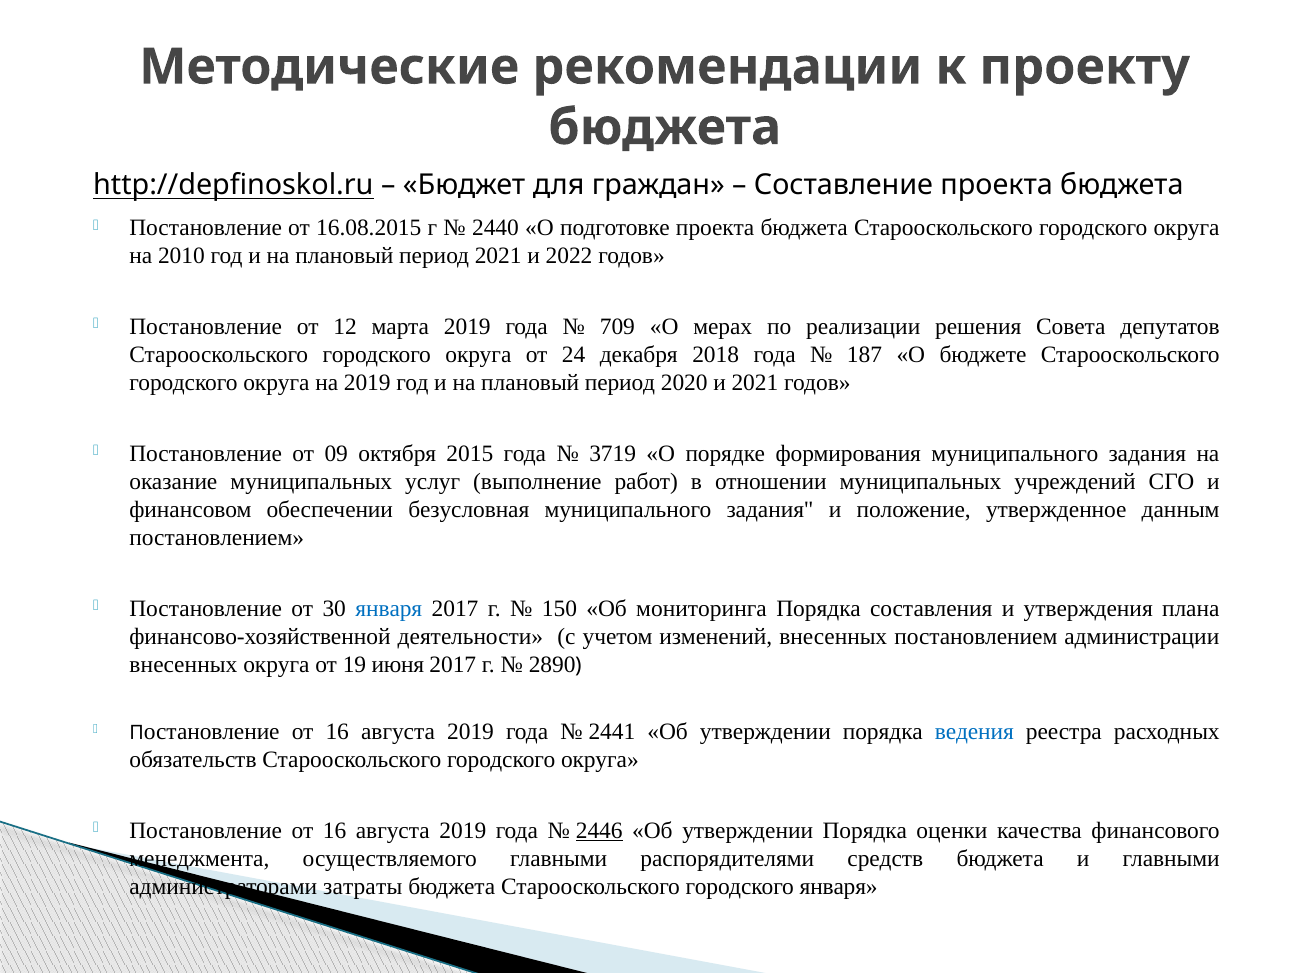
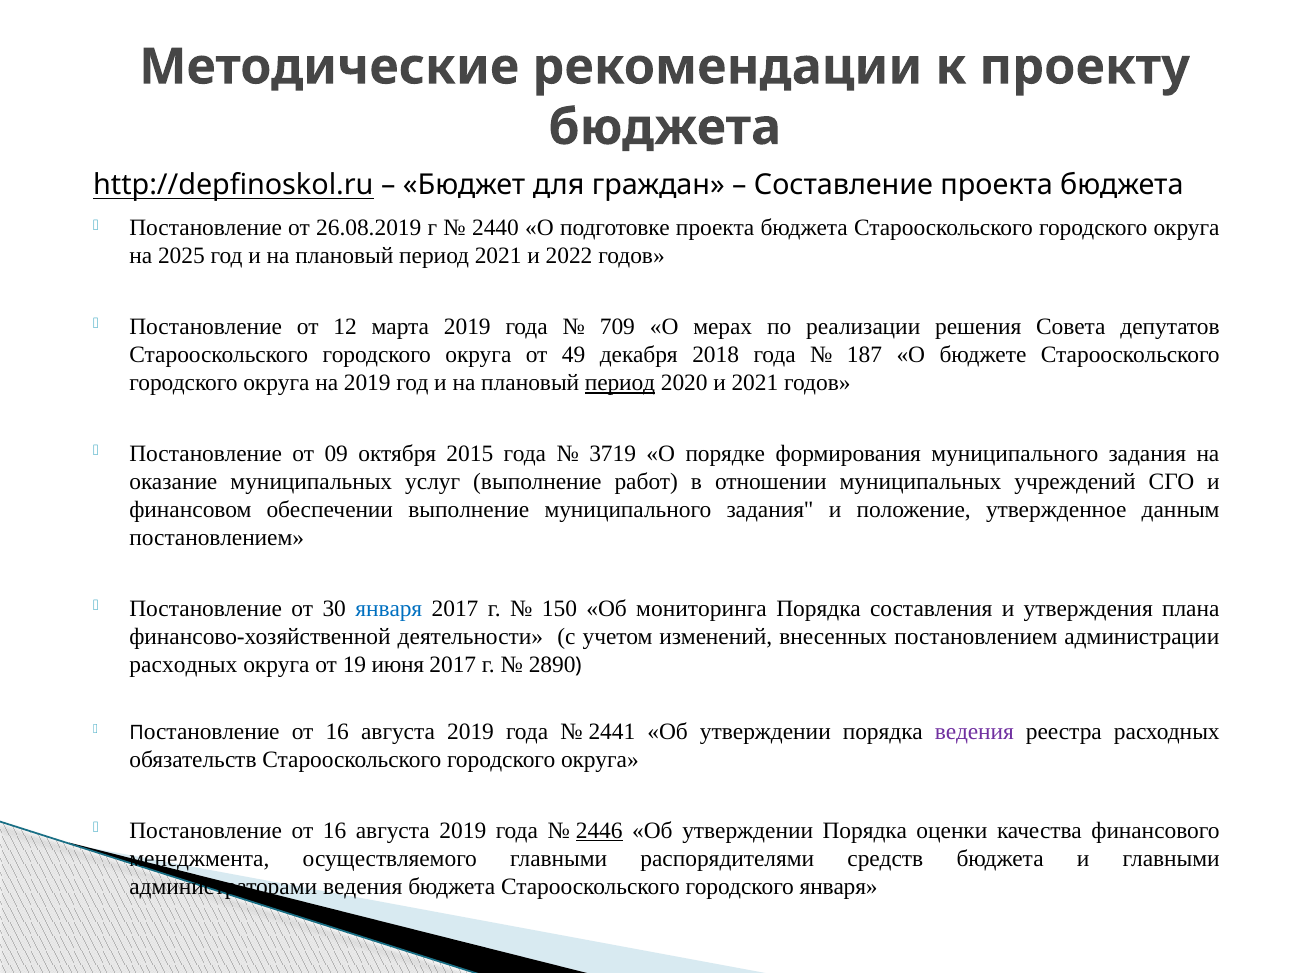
16.08.2015: 16.08.2015 -> 26.08.2019 (369, 228)
2010: 2010 -> 2025 (181, 256)
24: 24 -> 49 (574, 355)
период underline: none -> present (620, 383)
обеспечении безусловная: безусловная -> выполнение (469, 510)
внесенных: внесенных -> расходных (183, 665)
ведения colour: blue -> purple (974, 731)
администраторами затраты: затраты -> ведения (363, 886)
